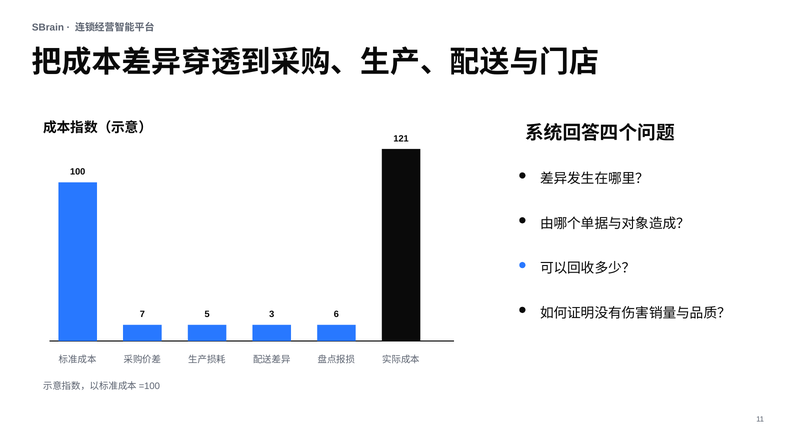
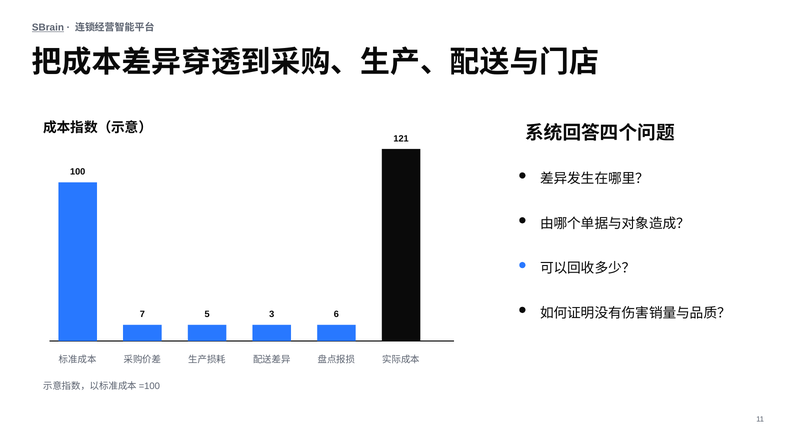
SBrain underline: none -> present (48, 27)
